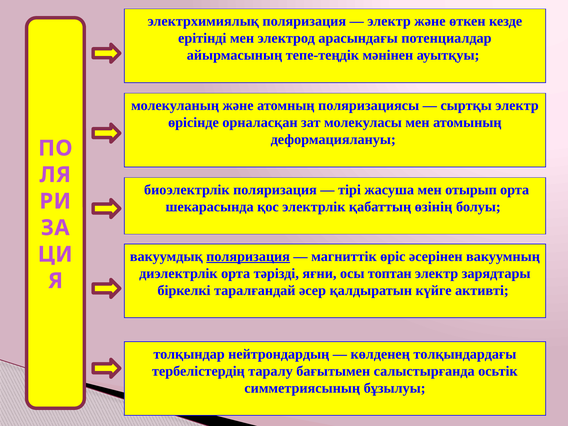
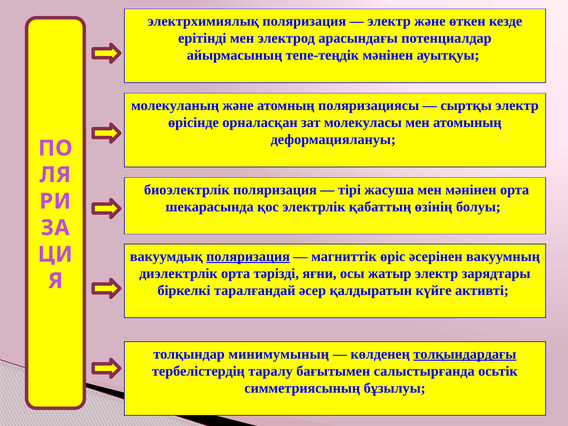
мен отырып: отырып -> мәнінен (471, 190)
топтан: топтан -> жатыр (390, 273)
нейтрондардың: нейтрондардың -> минимумының (279, 354)
толқындардағы underline: none -> present (465, 354)
